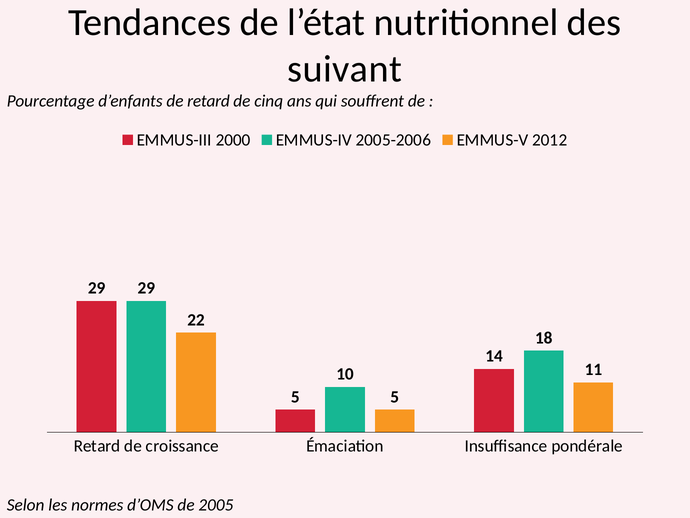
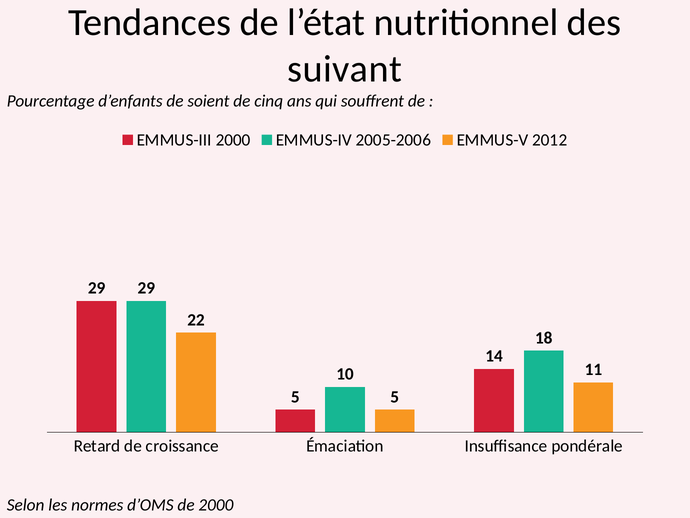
de retard: retard -> soient (208, 101)
de 2005: 2005 -> 2000 (216, 505)
